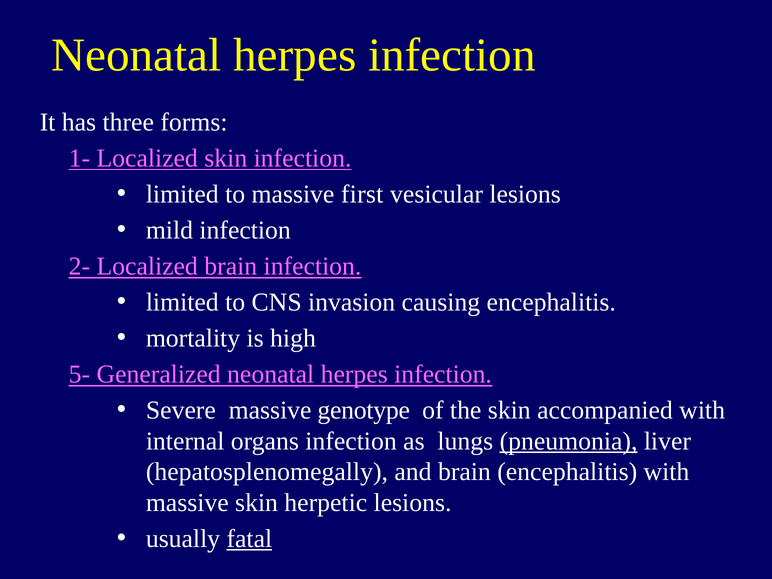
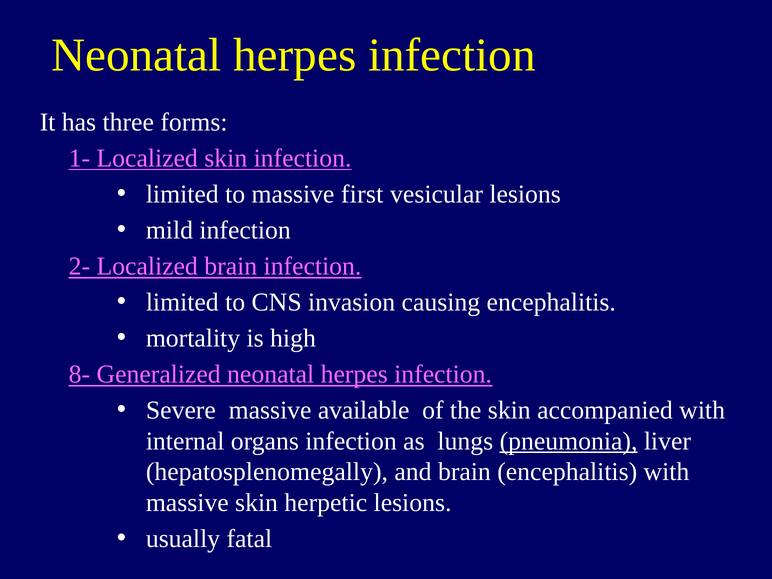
5-: 5- -> 8- (79, 374)
genotype: genotype -> available (364, 410)
fatal underline: present -> none (249, 539)
